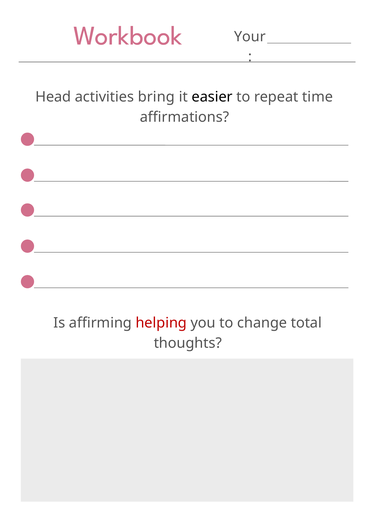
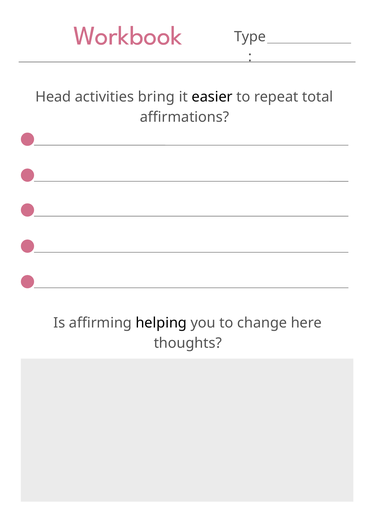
Your: Your -> Type (250, 37)
time: time -> total (318, 97)
helping colour: red -> black (161, 323)
total: total -> here (306, 323)
